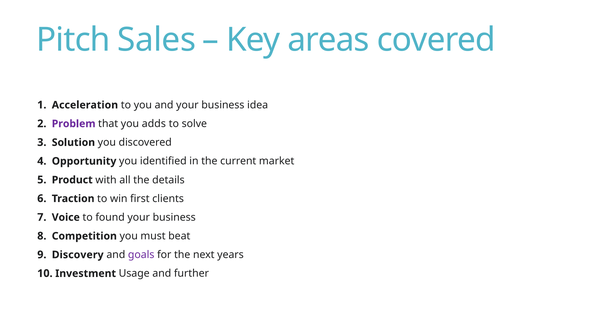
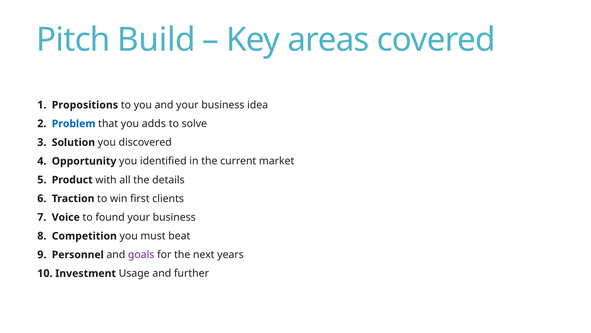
Sales: Sales -> Build (157, 40)
Acceleration: Acceleration -> Propositions (85, 105)
Problem colour: purple -> blue (74, 124)
Discovery: Discovery -> Personnel (78, 254)
